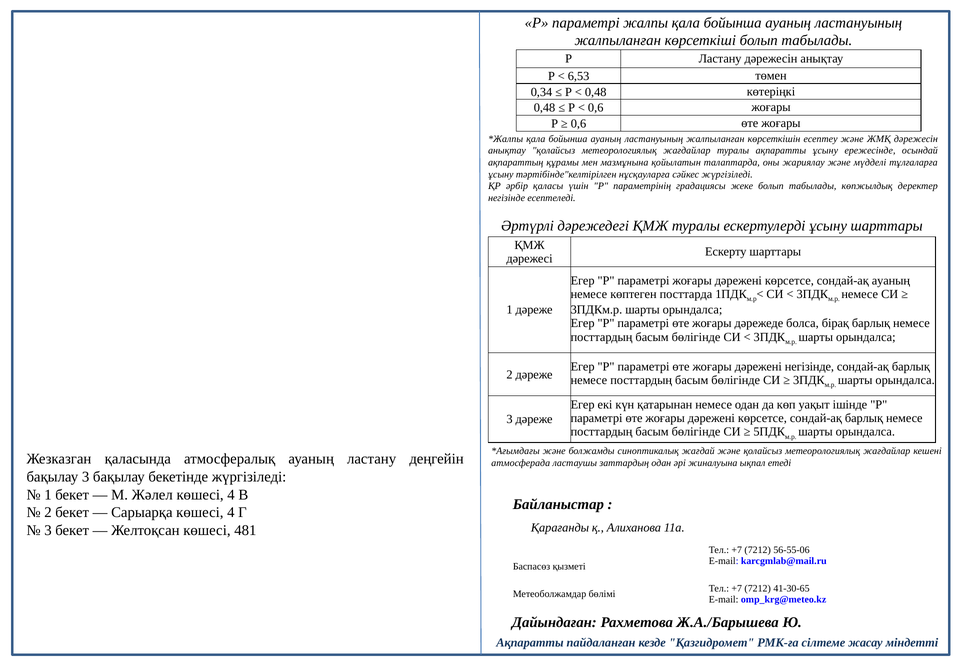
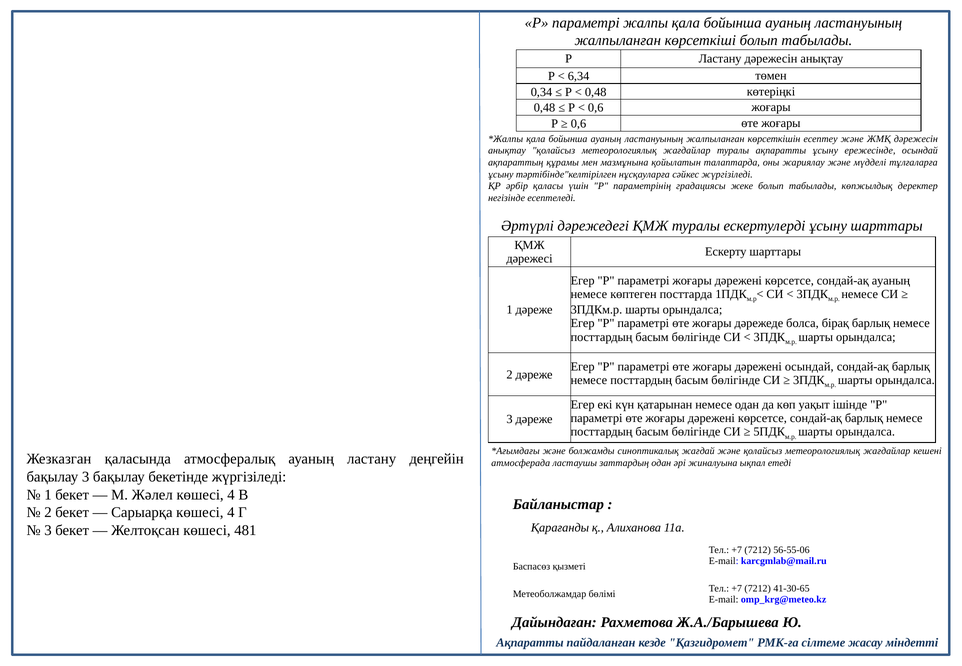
6,53: 6,53 -> 6,34 (579, 76)
дәрежені негізінде: негізінде -> осындай (809, 367)
